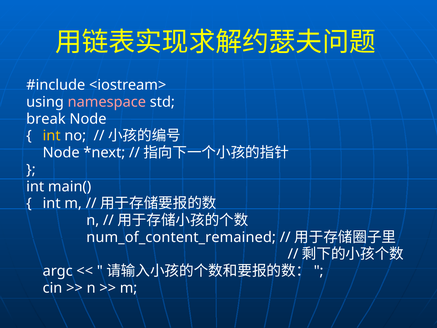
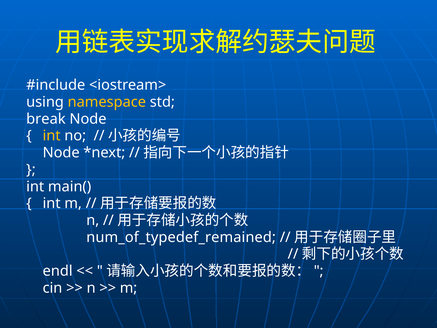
namespace colour: pink -> yellow (107, 102)
num_of_content_remained: num_of_content_remained -> num_of_typedef_remained (181, 237)
argc: argc -> endl (58, 271)
